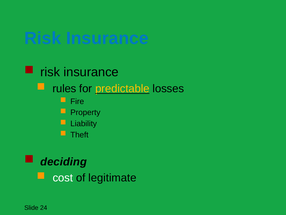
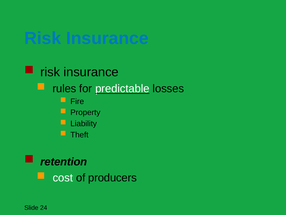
predictable colour: yellow -> white (122, 88)
deciding: deciding -> retention (64, 161)
legitimate: legitimate -> producers (112, 177)
